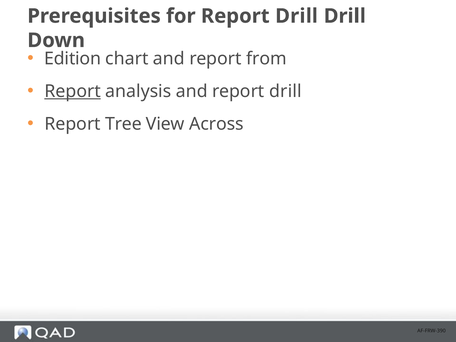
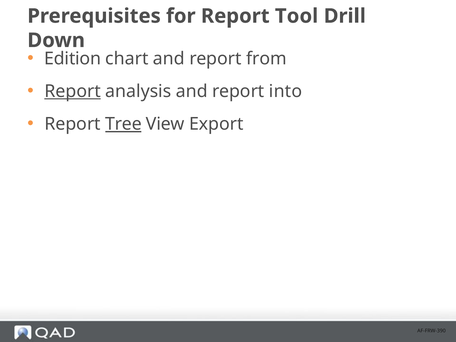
for Report Drill: Drill -> Tool (297, 16)
and report drill: drill -> into (286, 91)
Tree underline: none -> present (123, 124)
Across: Across -> Export (216, 124)
